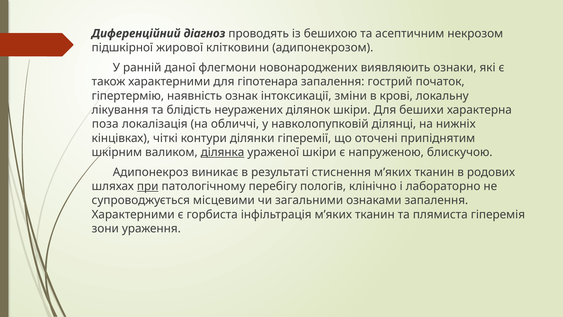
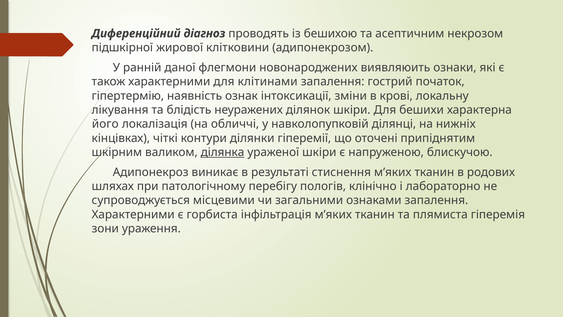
гіпотенара: гіпотенара -> клітинами (268, 82)
поза: поза -> його (105, 124)
при underline: present -> none (148, 186)
